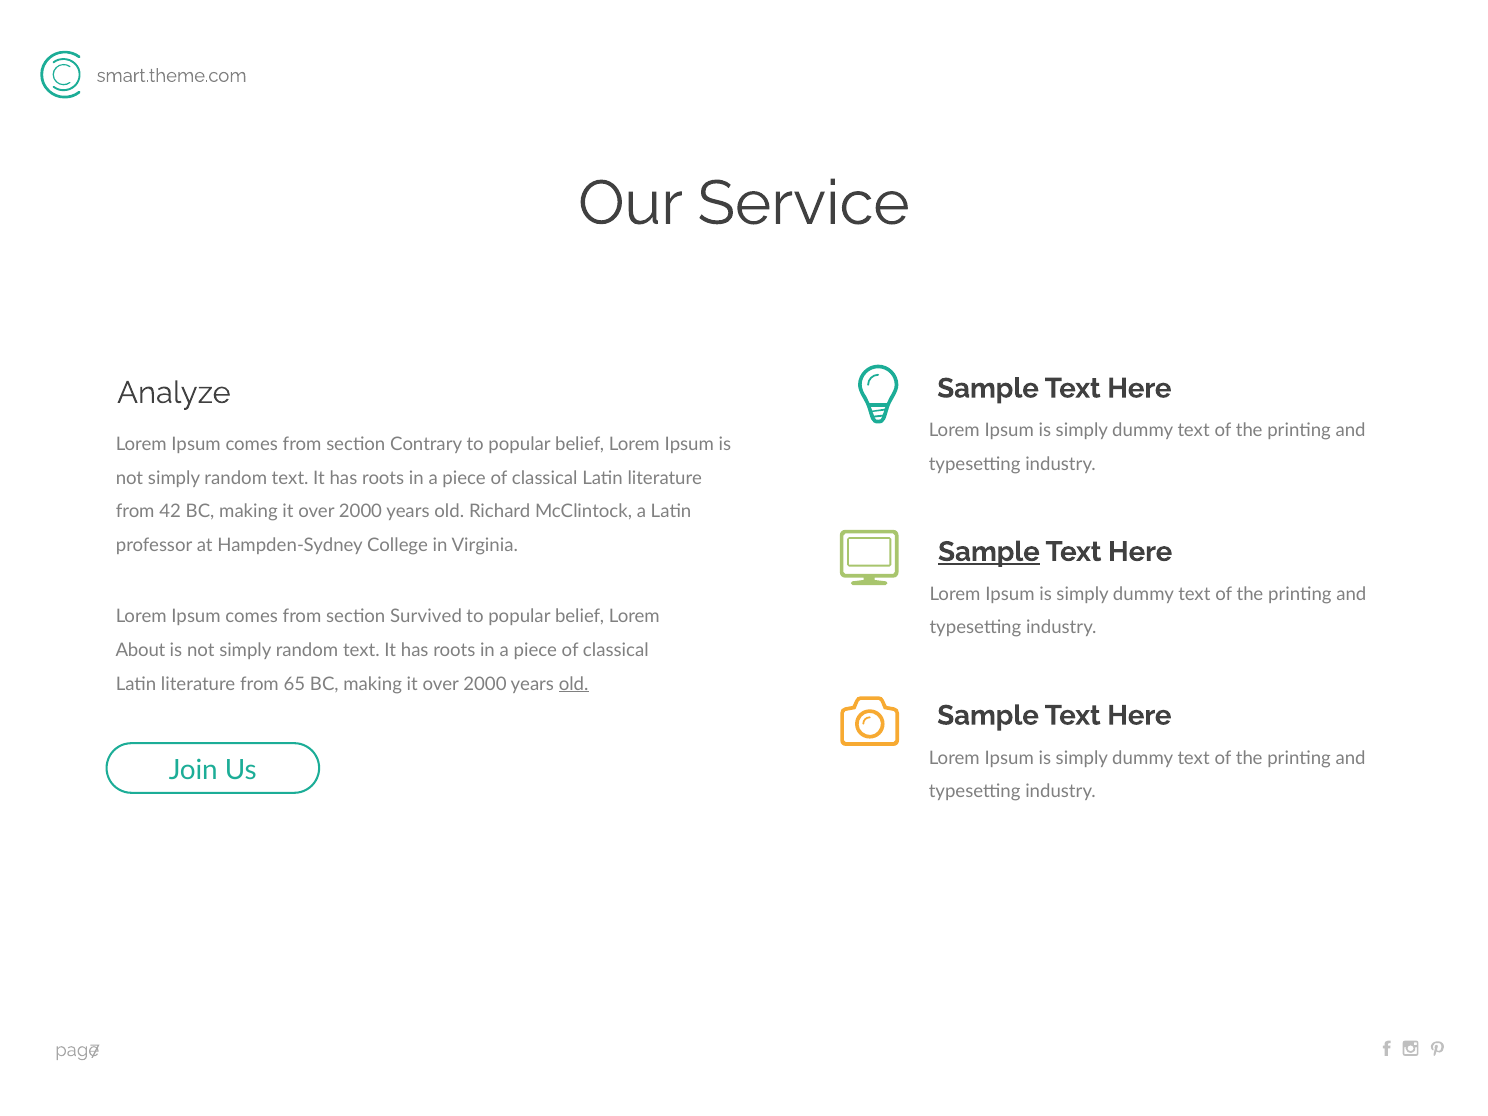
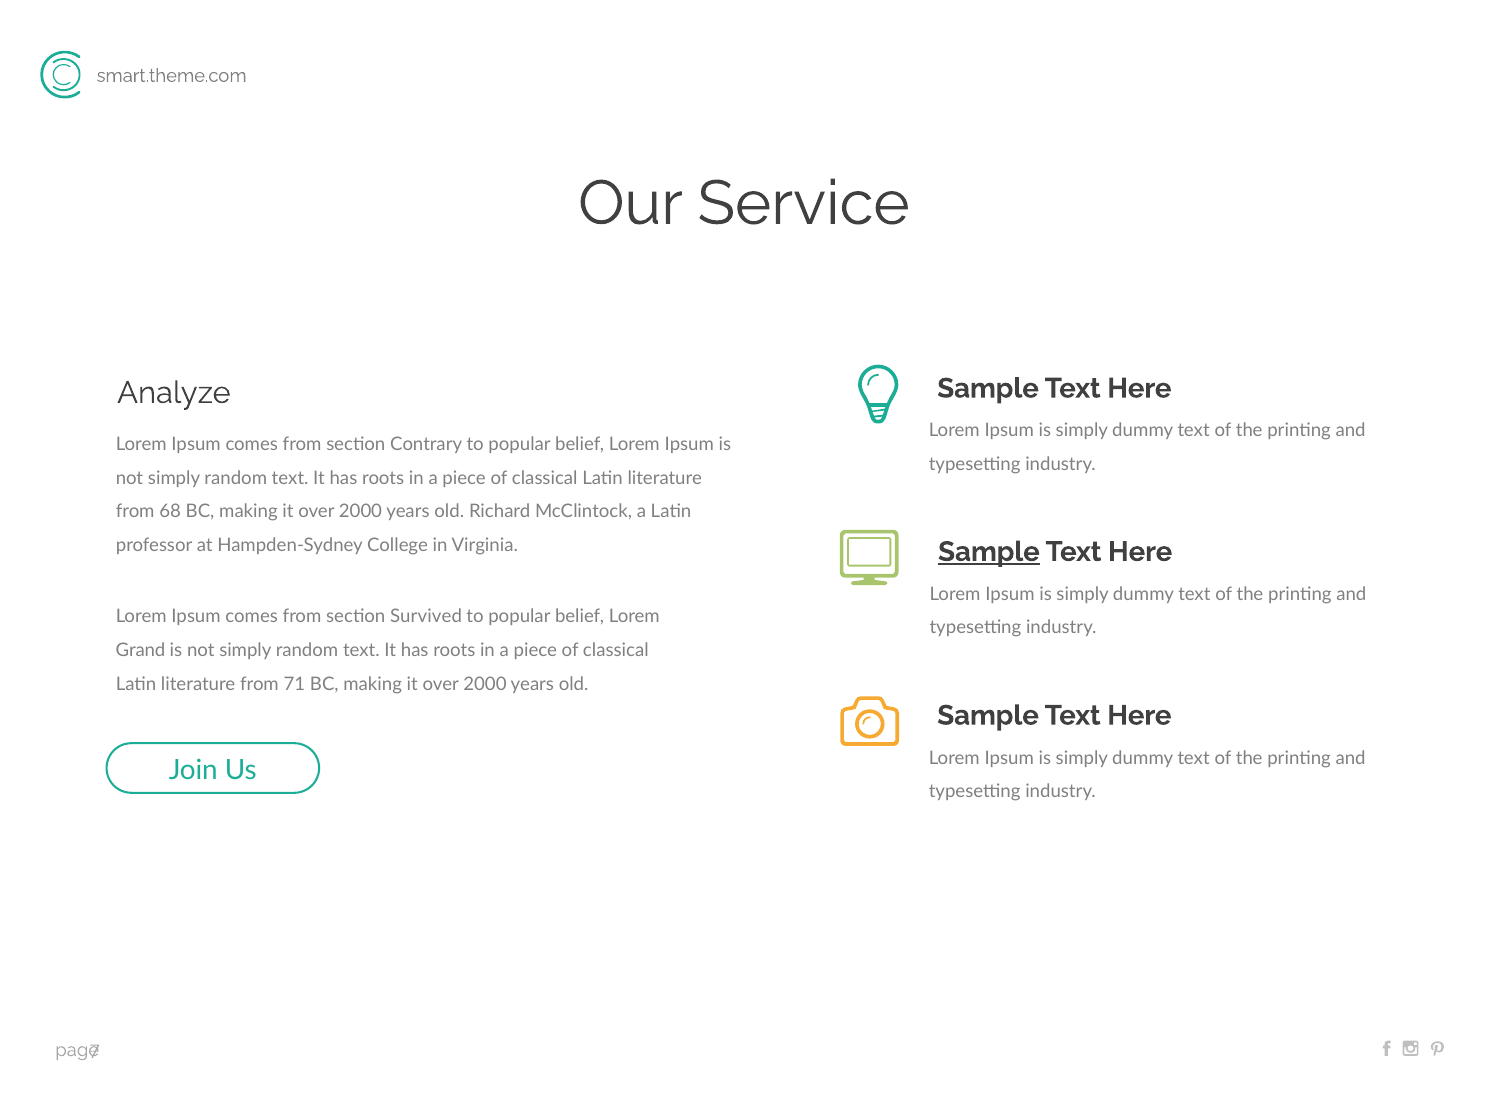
42: 42 -> 68 (170, 511)
About: About -> Grand (140, 650)
65: 65 -> 71 (294, 684)
old underline: present -> none (574, 684)
